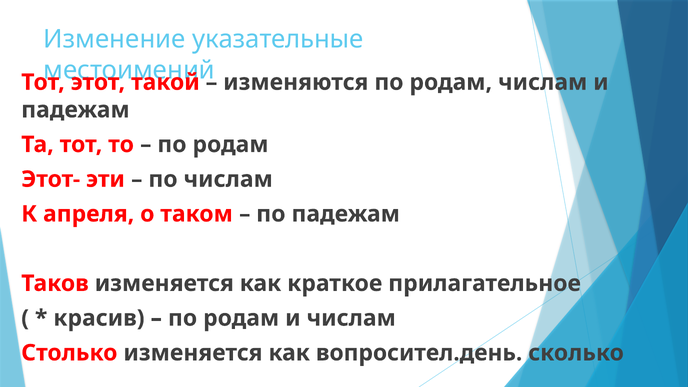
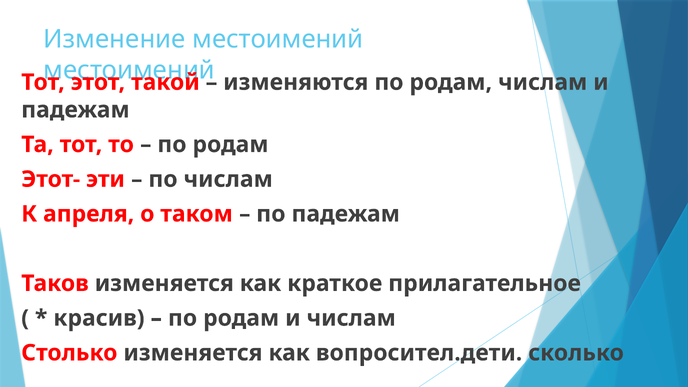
Изменение указательные: указательные -> местоимений (278, 39)
вопросител.день: вопросител.день -> вопросител.дети (419, 353)
